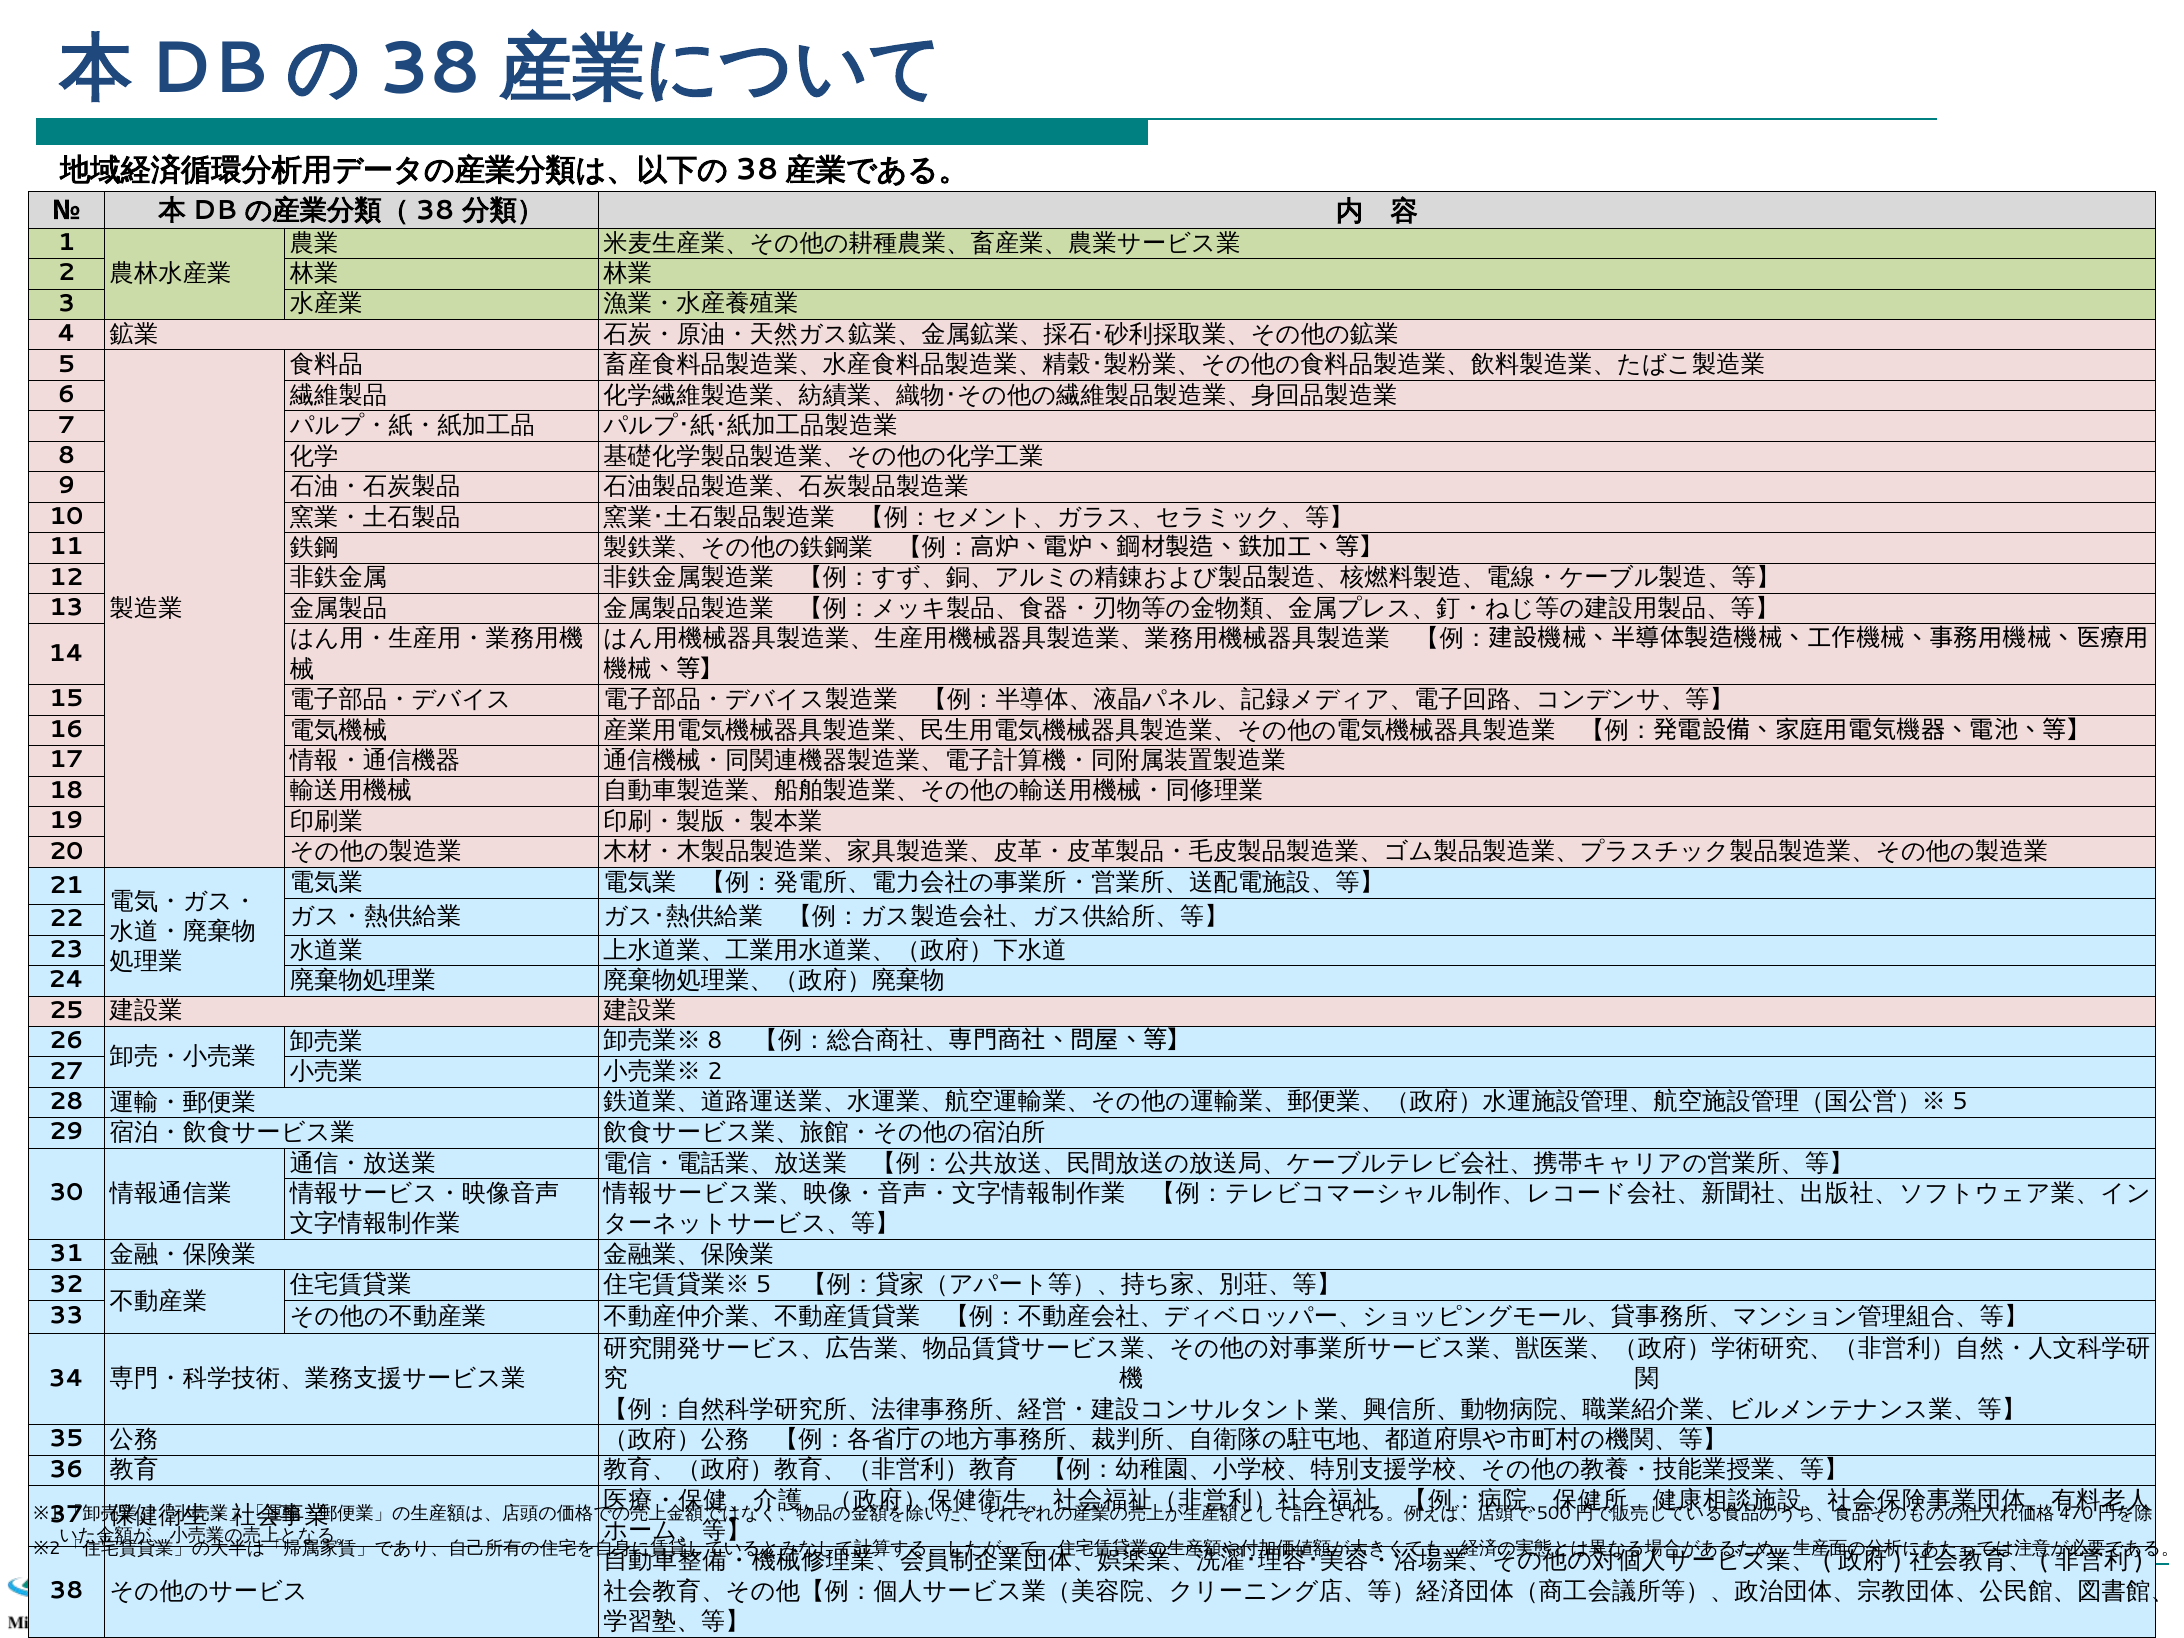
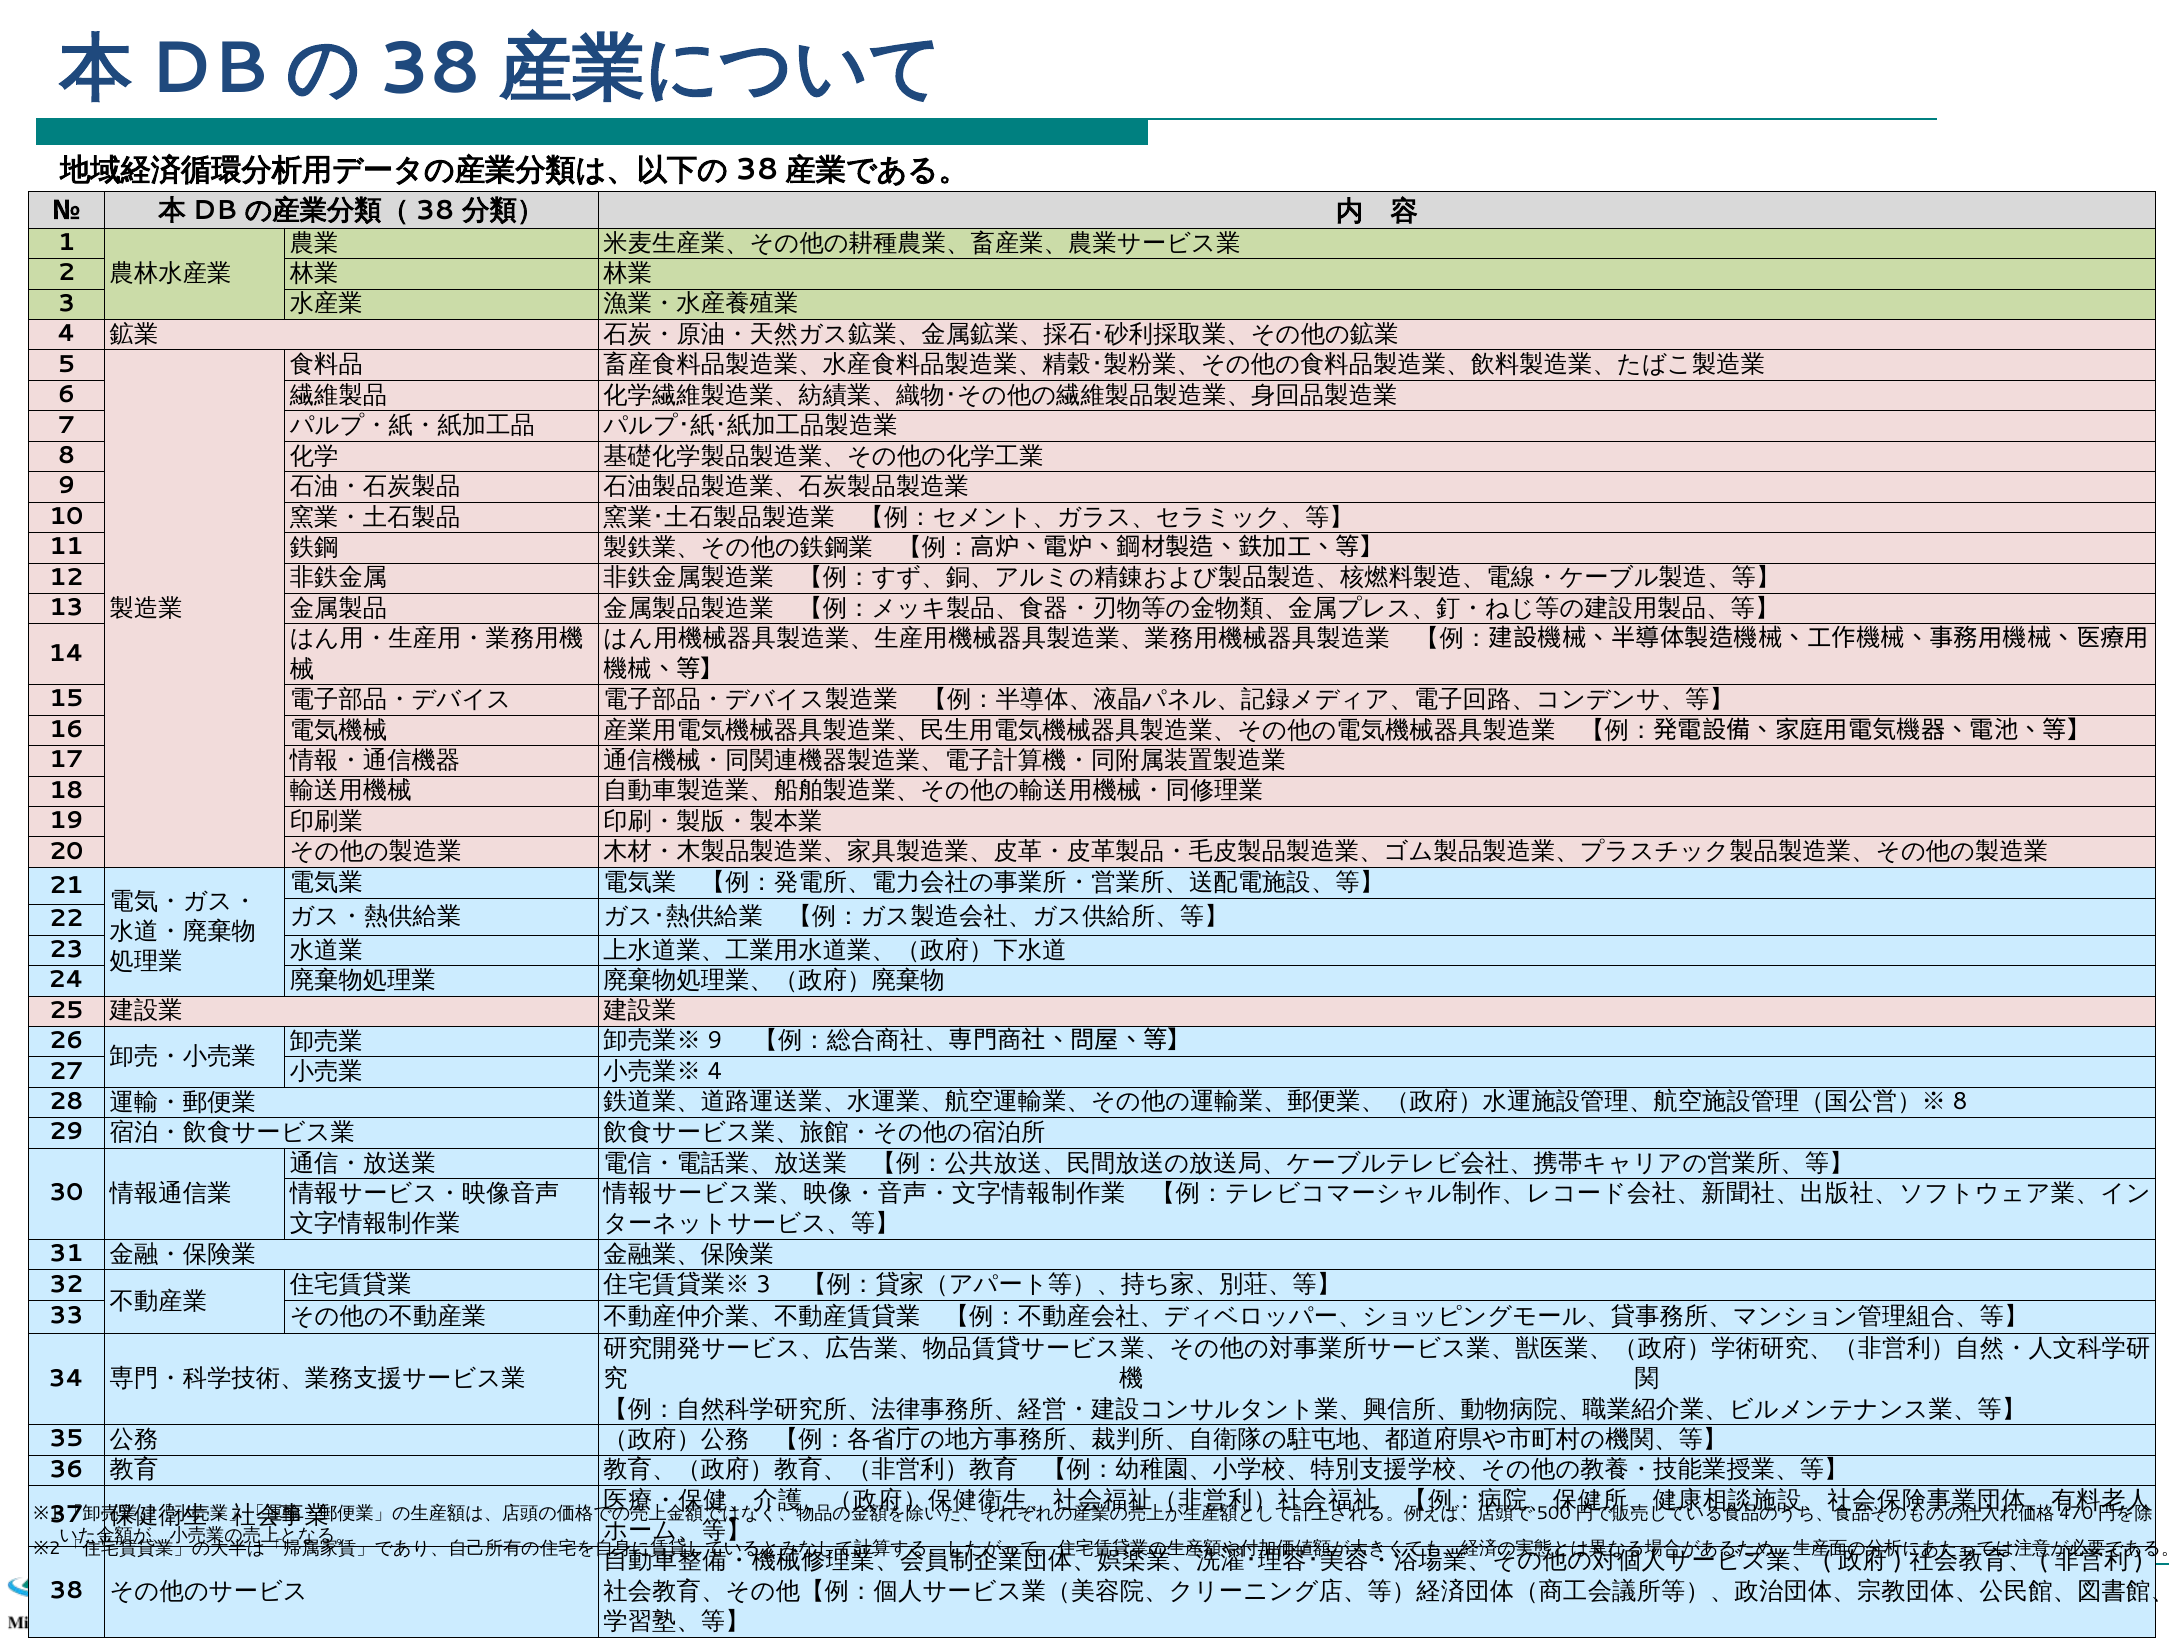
8: 8 -> 9 (715, 1041)
2: 2 -> 4 (715, 1071)
5: 5 -> 8 (1960, 1102)
5: 5 -> 3 (764, 1284)
